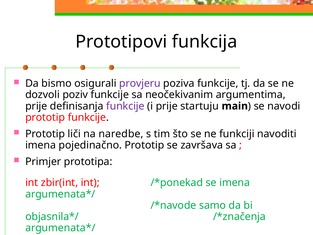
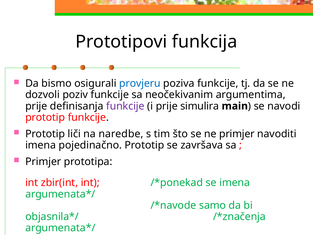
provjeru colour: purple -> blue (140, 83)
startuju: startuju -> simulira (200, 106)
ne funkciji: funkciji -> primjer (237, 134)
